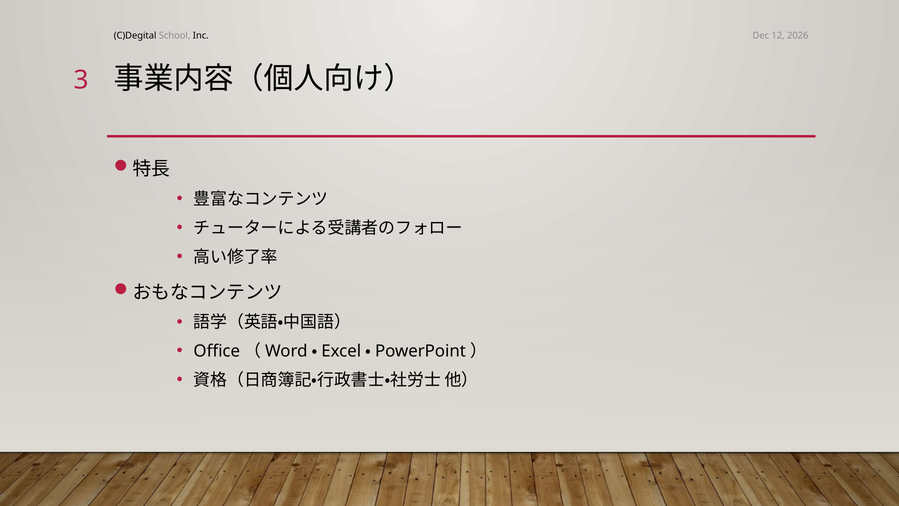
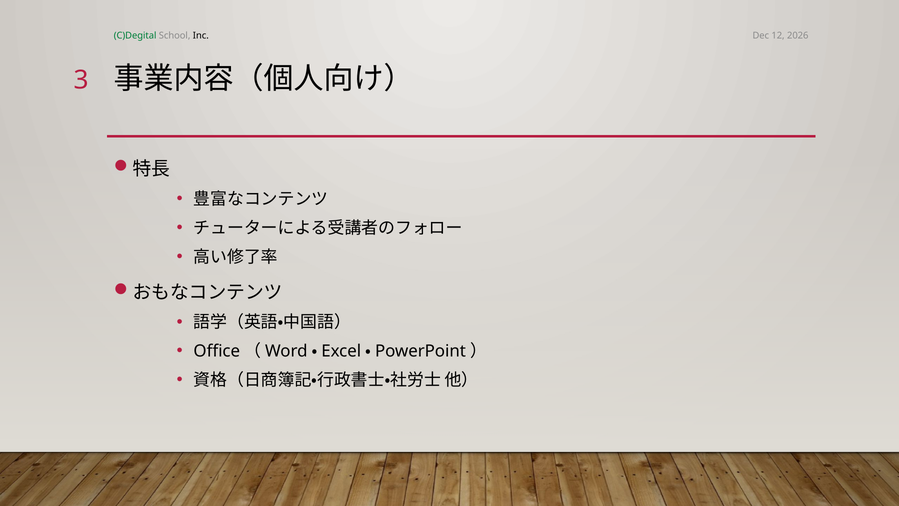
C)Degital colour: black -> green (135, 36)
